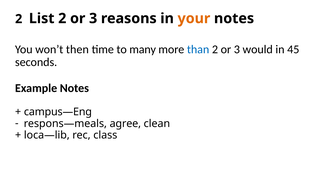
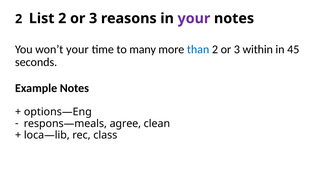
your colour: orange -> purple (194, 18)
won’t then: then -> your (77, 49)
would: would -> within (258, 49)
campus—Eng: campus—Eng -> options—Eng (58, 112)
